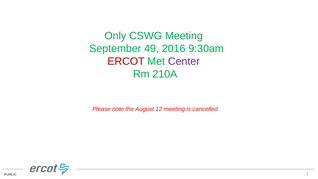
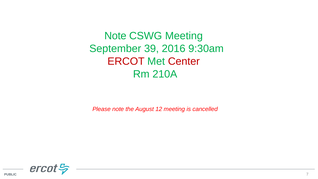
Only: Only -> Note (115, 36)
49: 49 -> 39 (152, 49)
Center colour: purple -> red (184, 61)
